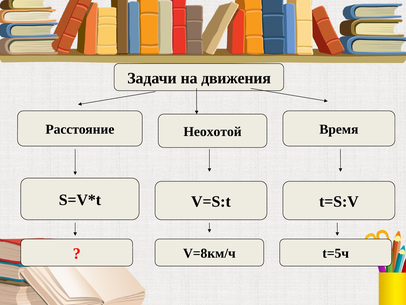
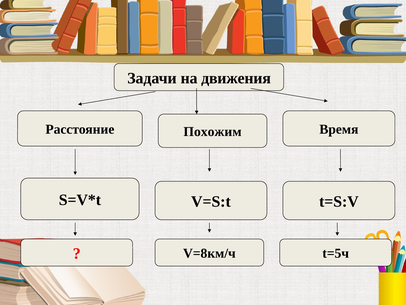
Неохотой: Неохотой -> Похожим (212, 132)
